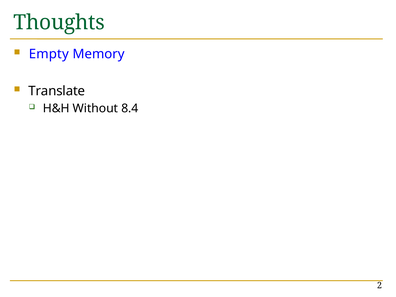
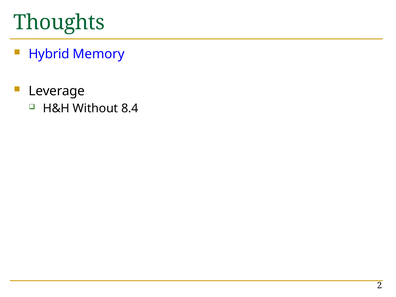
Empty: Empty -> Hybrid (49, 54)
Translate: Translate -> Leverage (57, 91)
